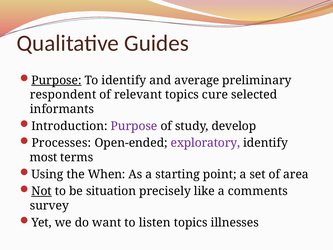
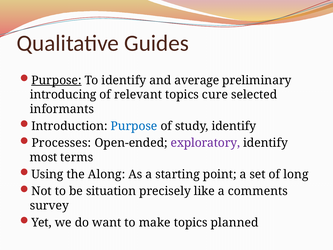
respondent: respondent -> introducing (63, 95)
Purpose colour: purple -> blue (134, 126)
study develop: develop -> identify (234, 126)
When: When -> Along (107, 174)
area: area -> long (296, 174)
Not underline: present -> none (42, 191)
listen: listen -> make (155, 222)
illnesses: illnesses -> planned (235, 222)
